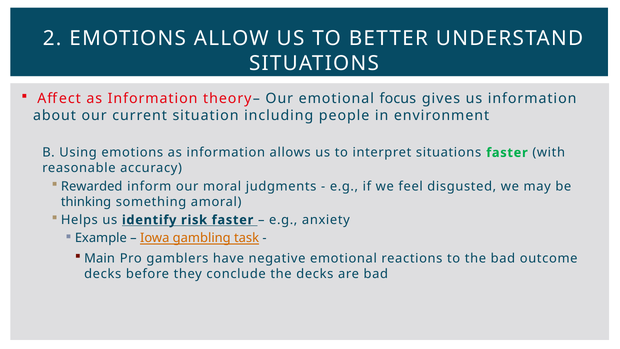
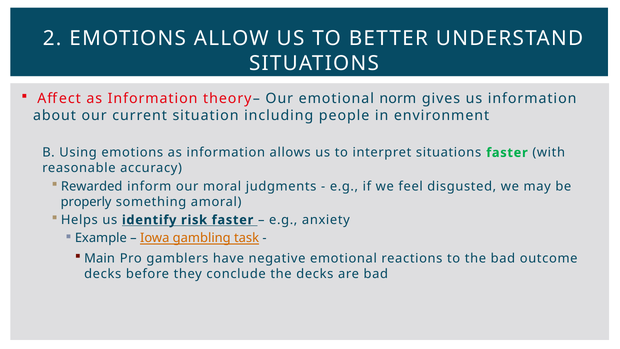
focus: focus -> norm (398, 99)
thinking: thinking -> properly (86, 202)
